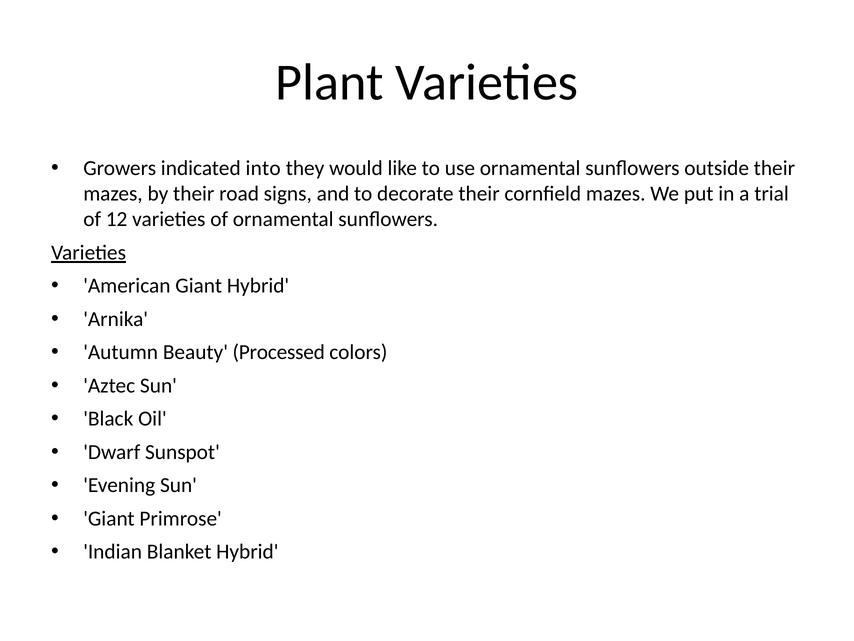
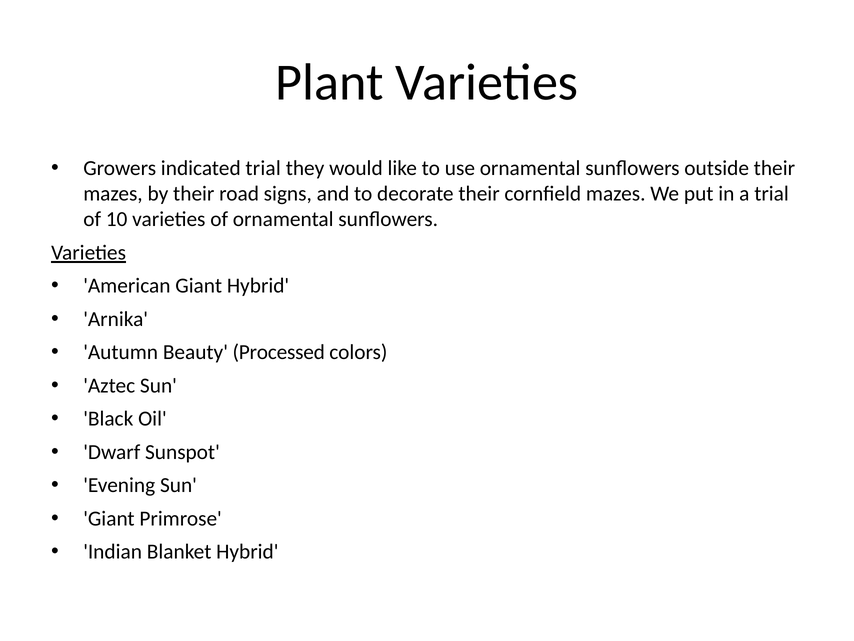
indicated into: into -> trial (263, 168)
12: 12 -> 10 (117, 219)
